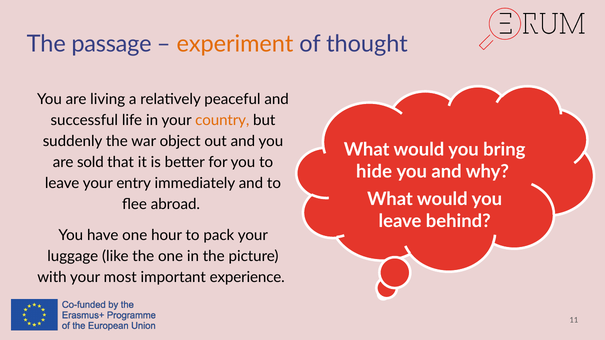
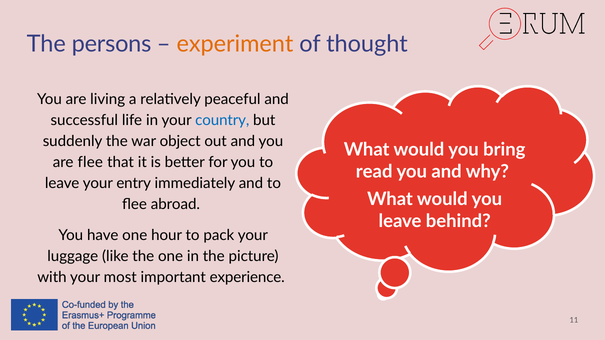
passage: passage -> persons (112, 44)
country colour: orange -> blue (222, 120)
are sold: sold -> flee (90, 162)
hide: hide -> read (374, 172)
